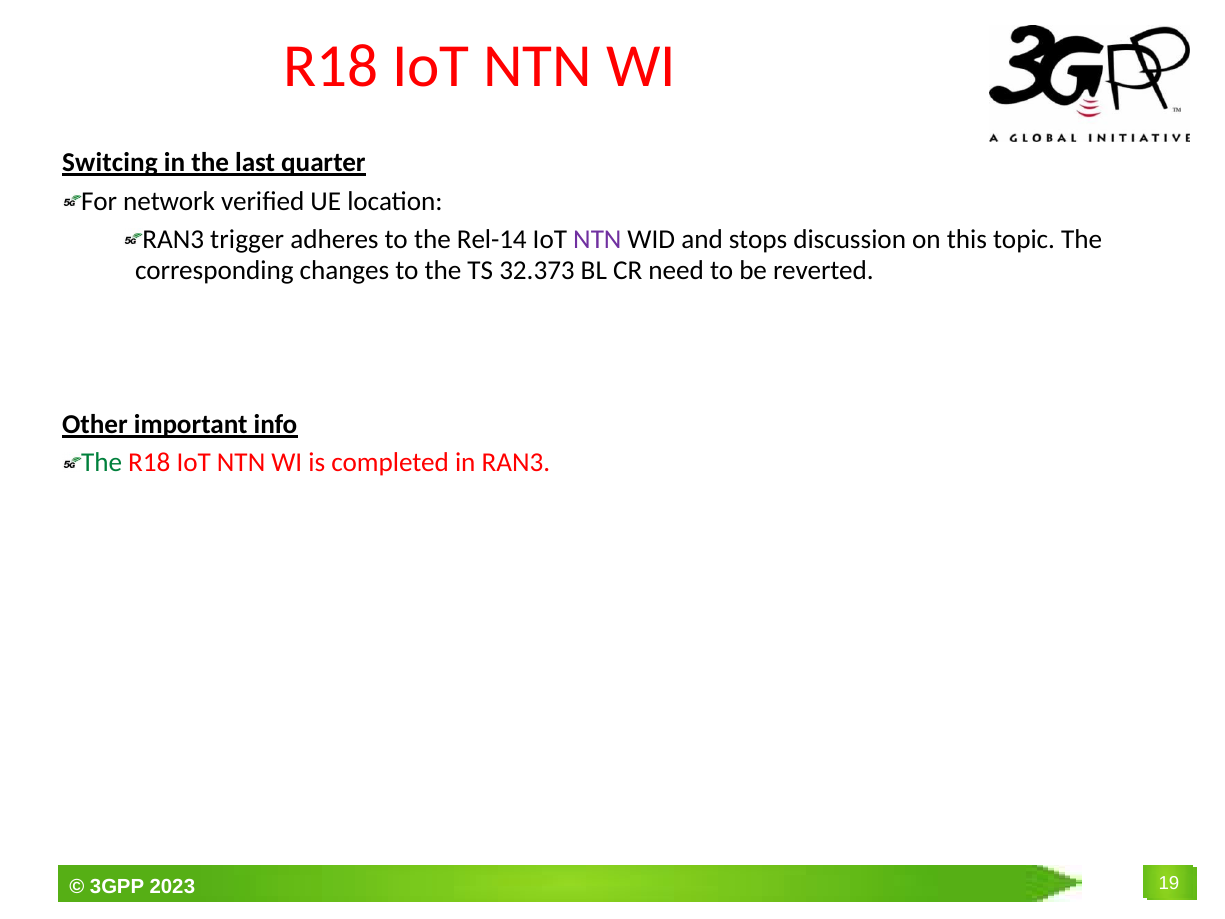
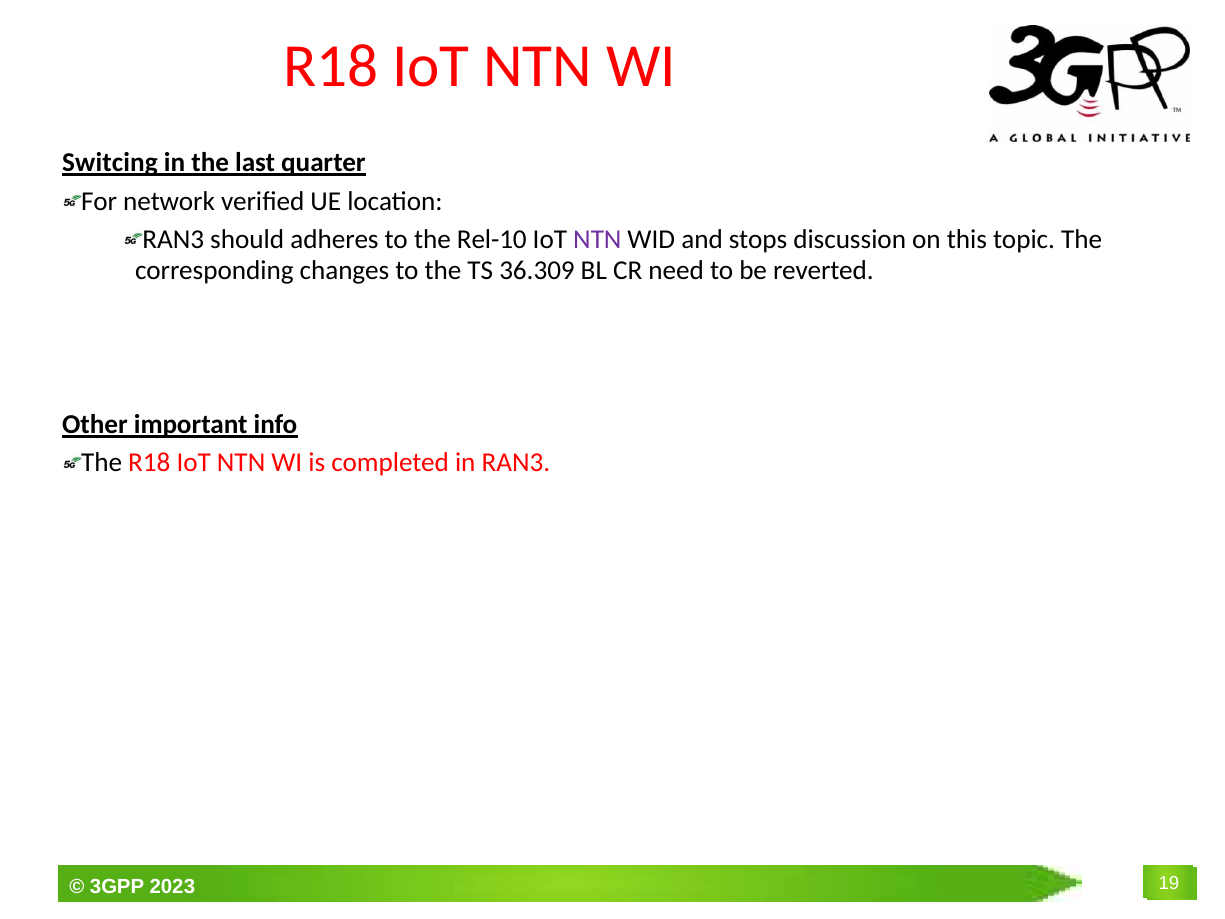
trigger: trigger -> should (247, 240)
Rel-14: Rel-14 -> Rel-10 (492, 240)
32.373: 32.373 -> 36.309 (537, 270)
The colour: green -> black (102, 463)
